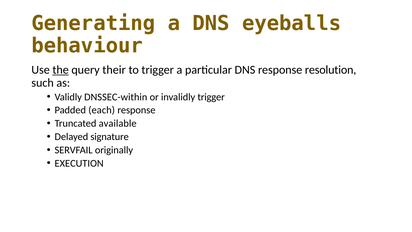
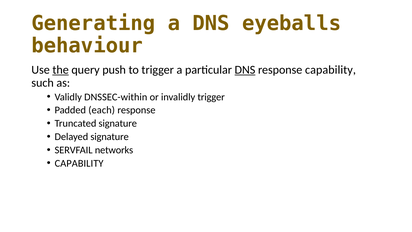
their: their -> push (114, 70)
DNS underline: none -> present (245, 70)
response resolution: resolution -> capability (330, 70)
Truncated available: available -> signature (118, 123)
originally: originally -> networks (114, 150)
EXECUTION: EXECUTION -> CAPABILITY (79, 163)
